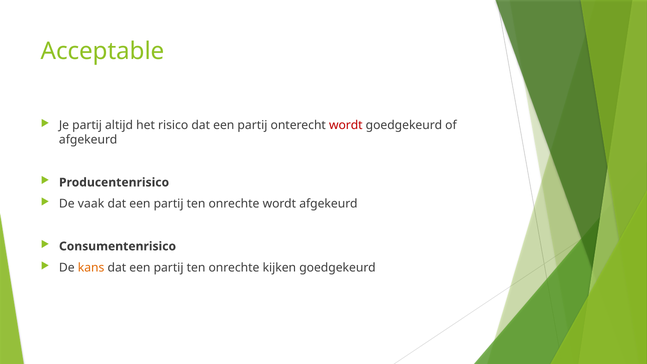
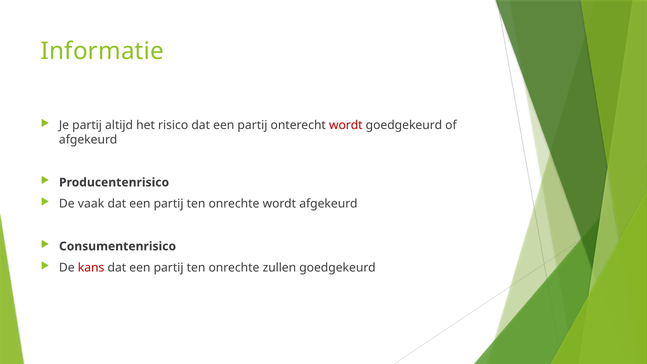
Acceptable: Acceptable -> Informatie (102, 51)
kans colour: orange -> red (91, 268)
kijken: kijken -> zullen (279, 268)
